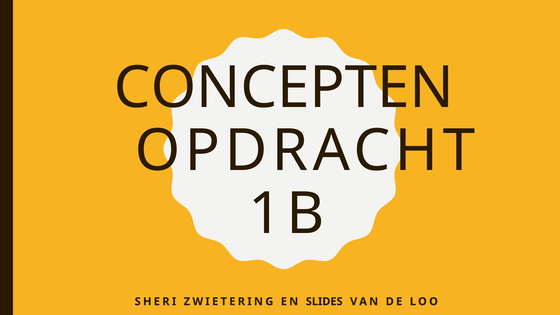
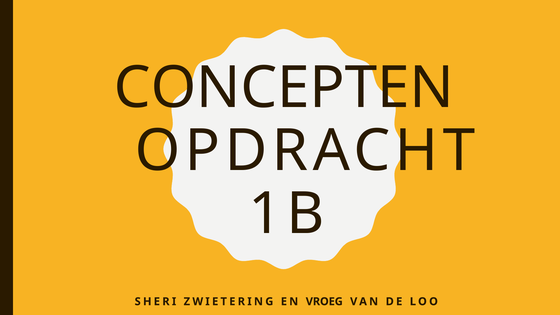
SLIDES: SLIDES -> VROEG (324, 302)
